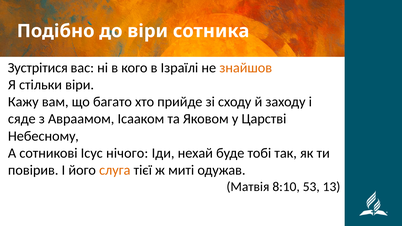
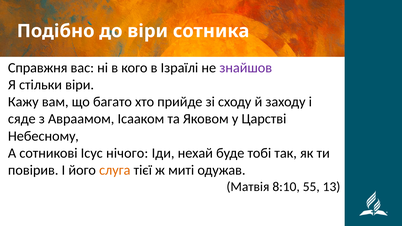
Зустрітися: Зустрітися -> Справжня (38, 68)
знайшов colour: orange -> purple (246, 68)
53: 53 -> 55 (311, 187)
